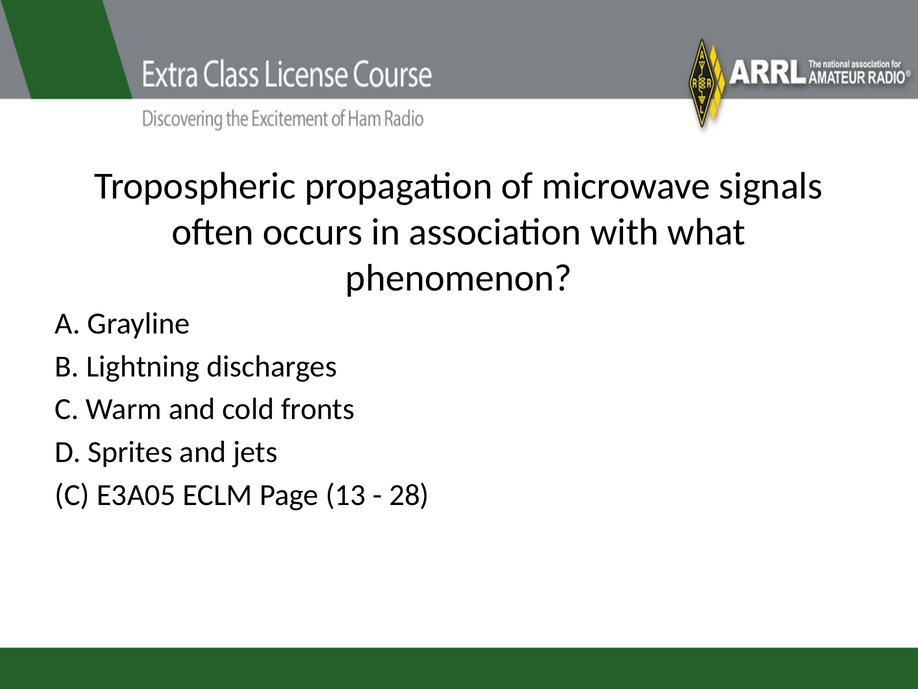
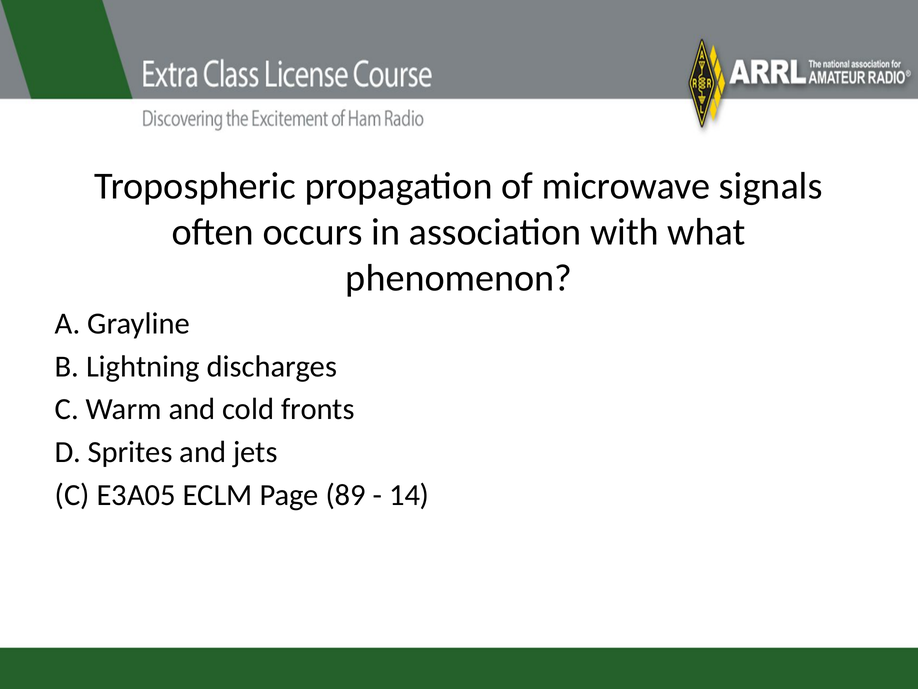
13: 13 -> 89 (346, 495)
28: 28 -> 14 (409, 495)
